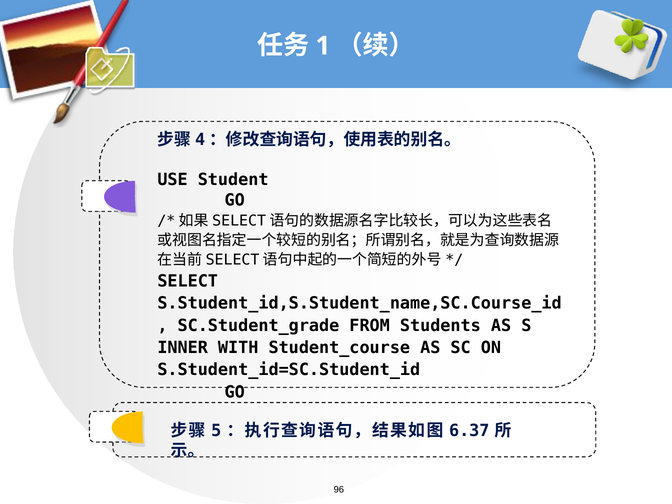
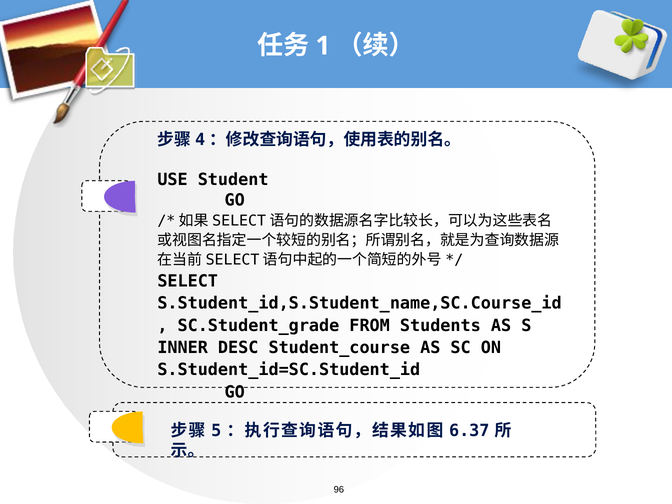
WITH: WITH -> DESC (238, 348)
